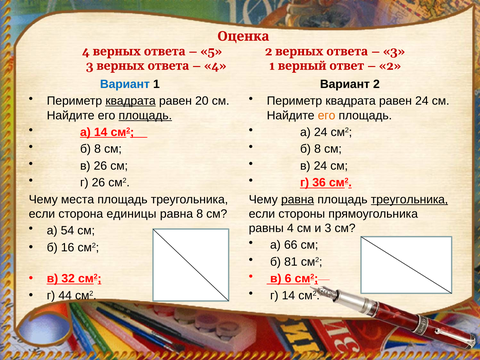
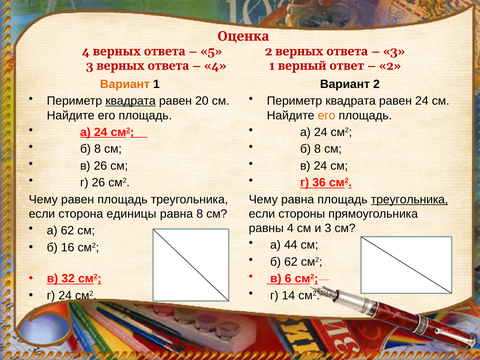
Вариант colour: blue -> orange (125, 84)
площадь underline: present -> none (145, 115)
14: 14 -> 24 (101, 132)
Чему места: места -> равен (78, 199)
равна underline: present -> none (298, 199)
а 54: 54 -> 62 (67, 231)
66: 66 -> 44 (291, 245)
б 81: 81 -> 62 (291, 262)
г 44: 44 -> 24 (65, 295)
